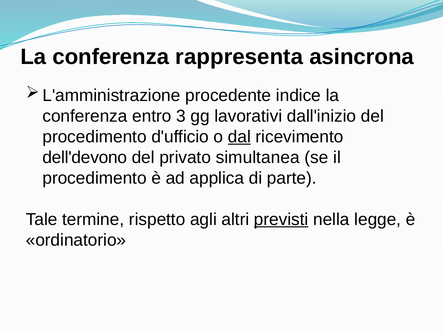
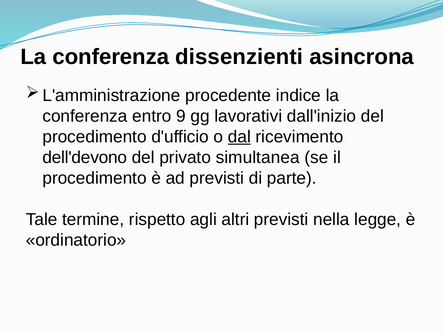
rappresenta: rappresenta -> dissenzienti (239, 57)
3: 3 -> 9 (181, 116)
ad applica: applica -> previsti (217, 178)
previsti underline: present -> none (281, 220)
